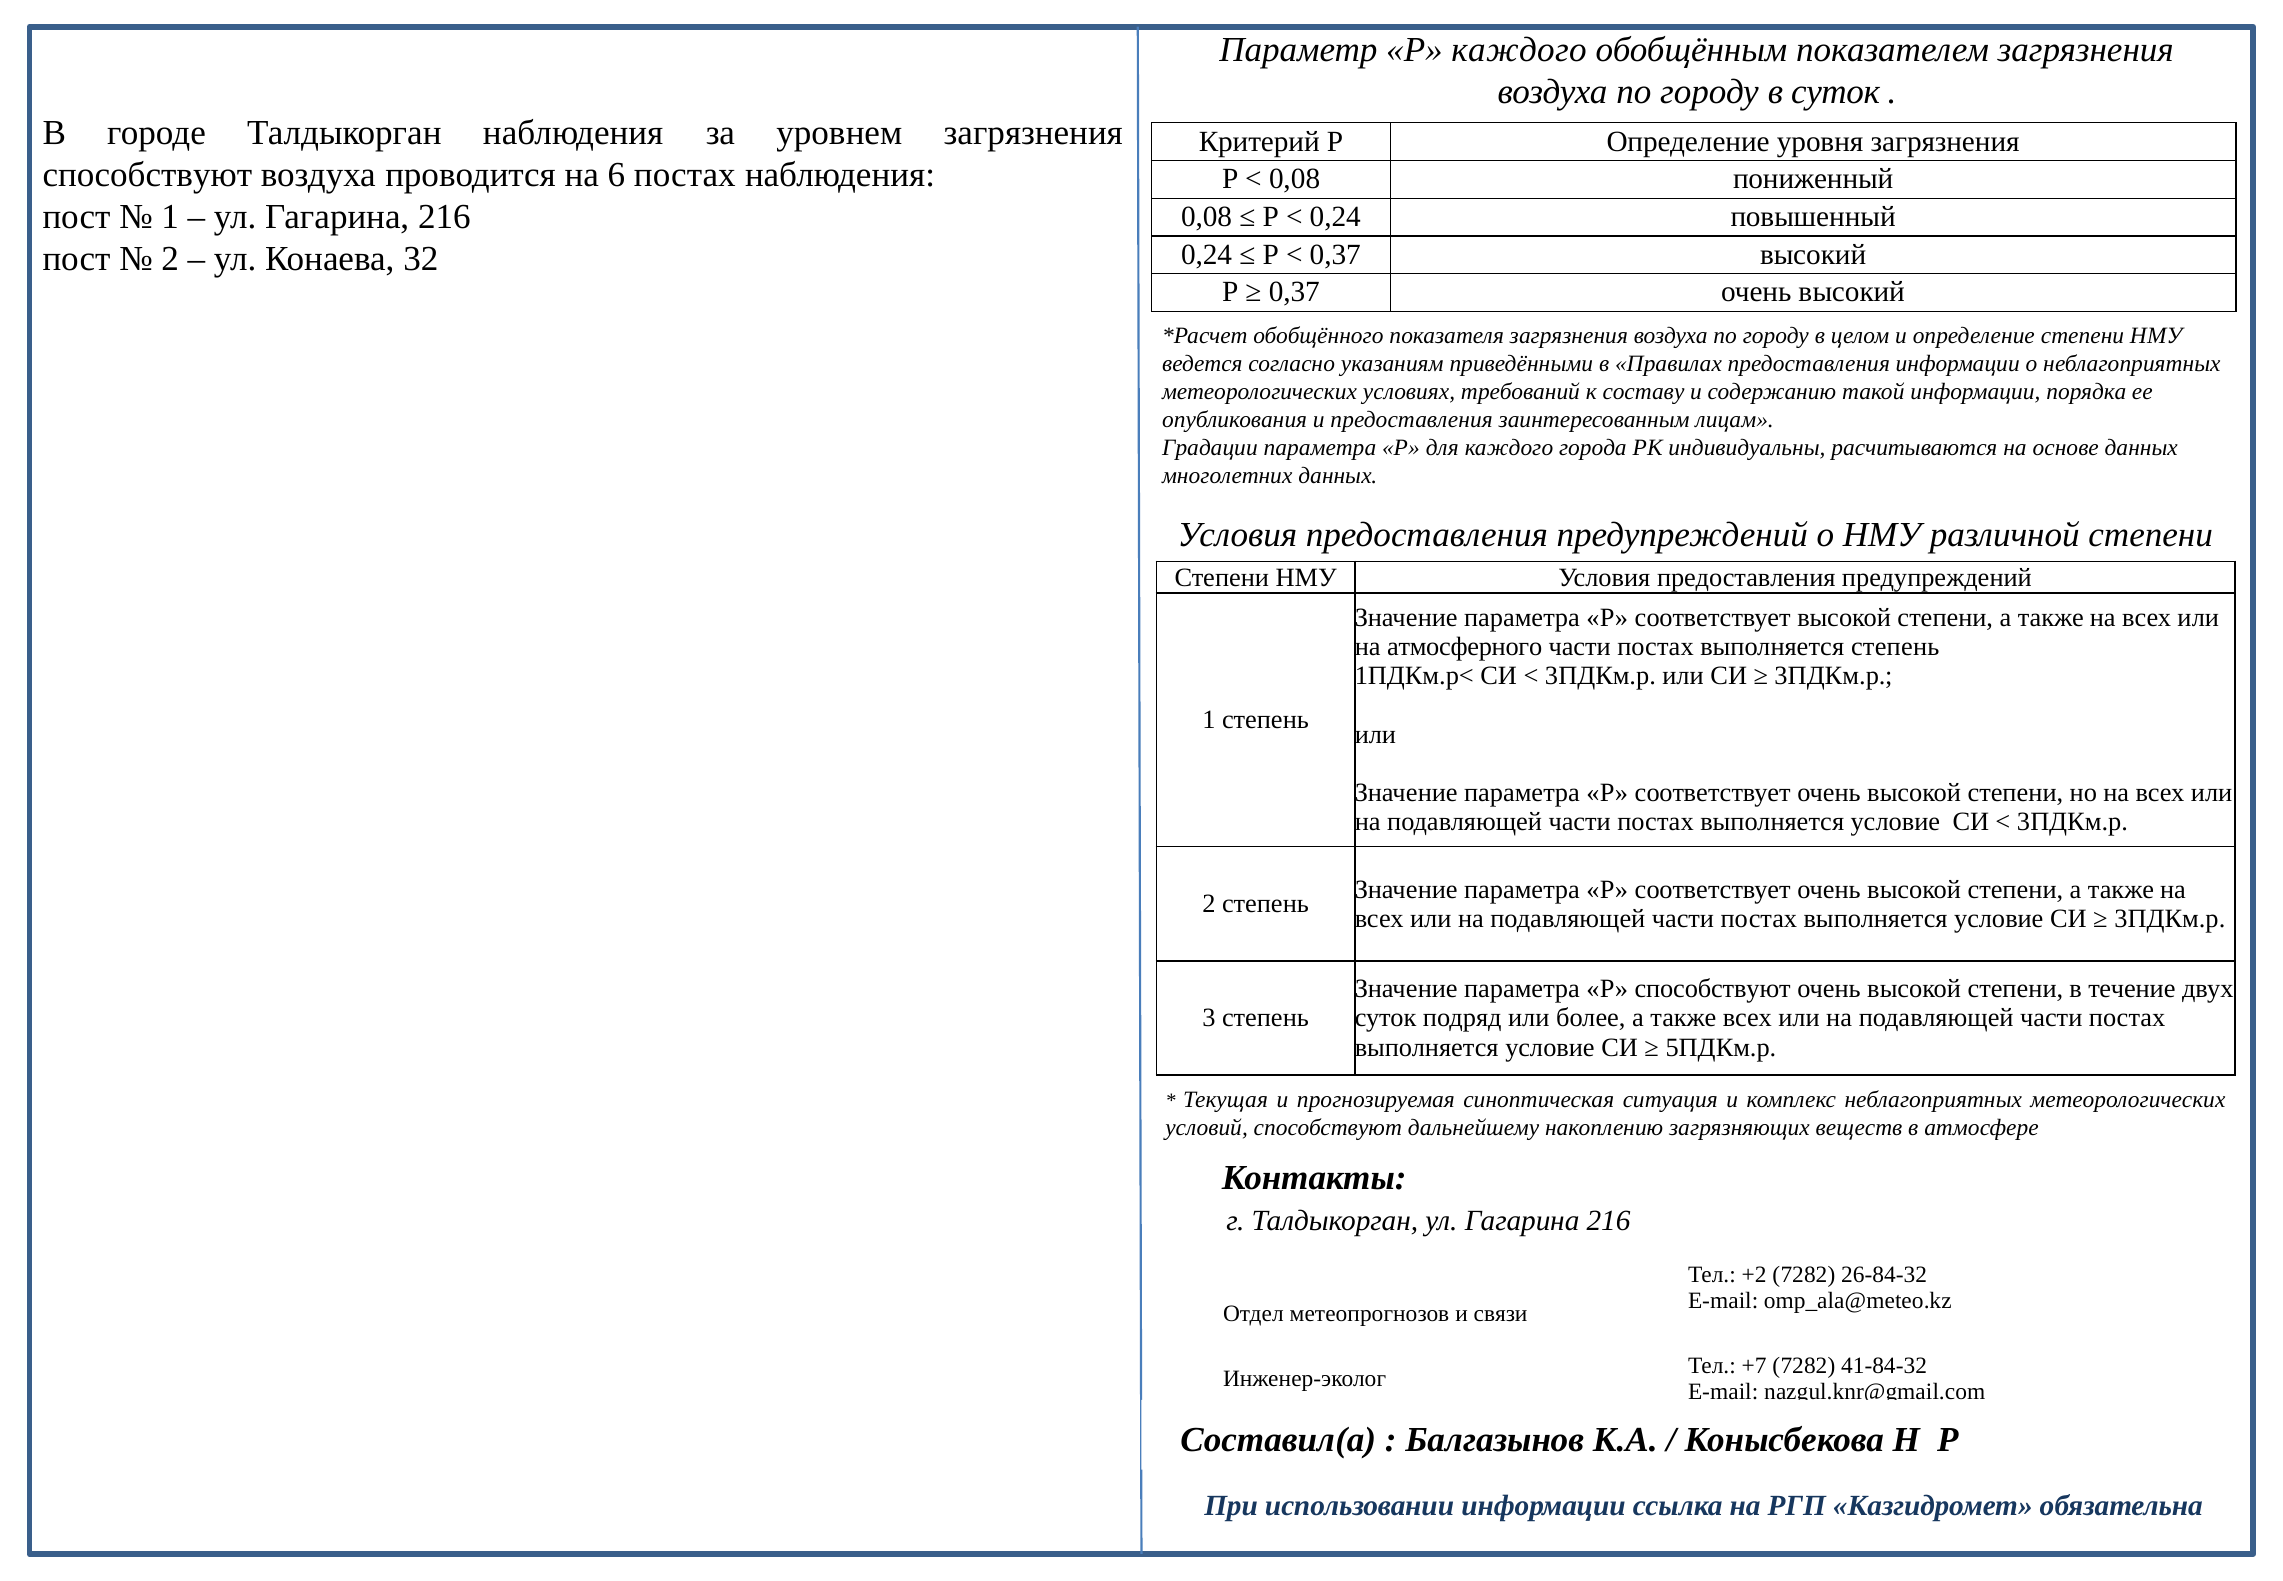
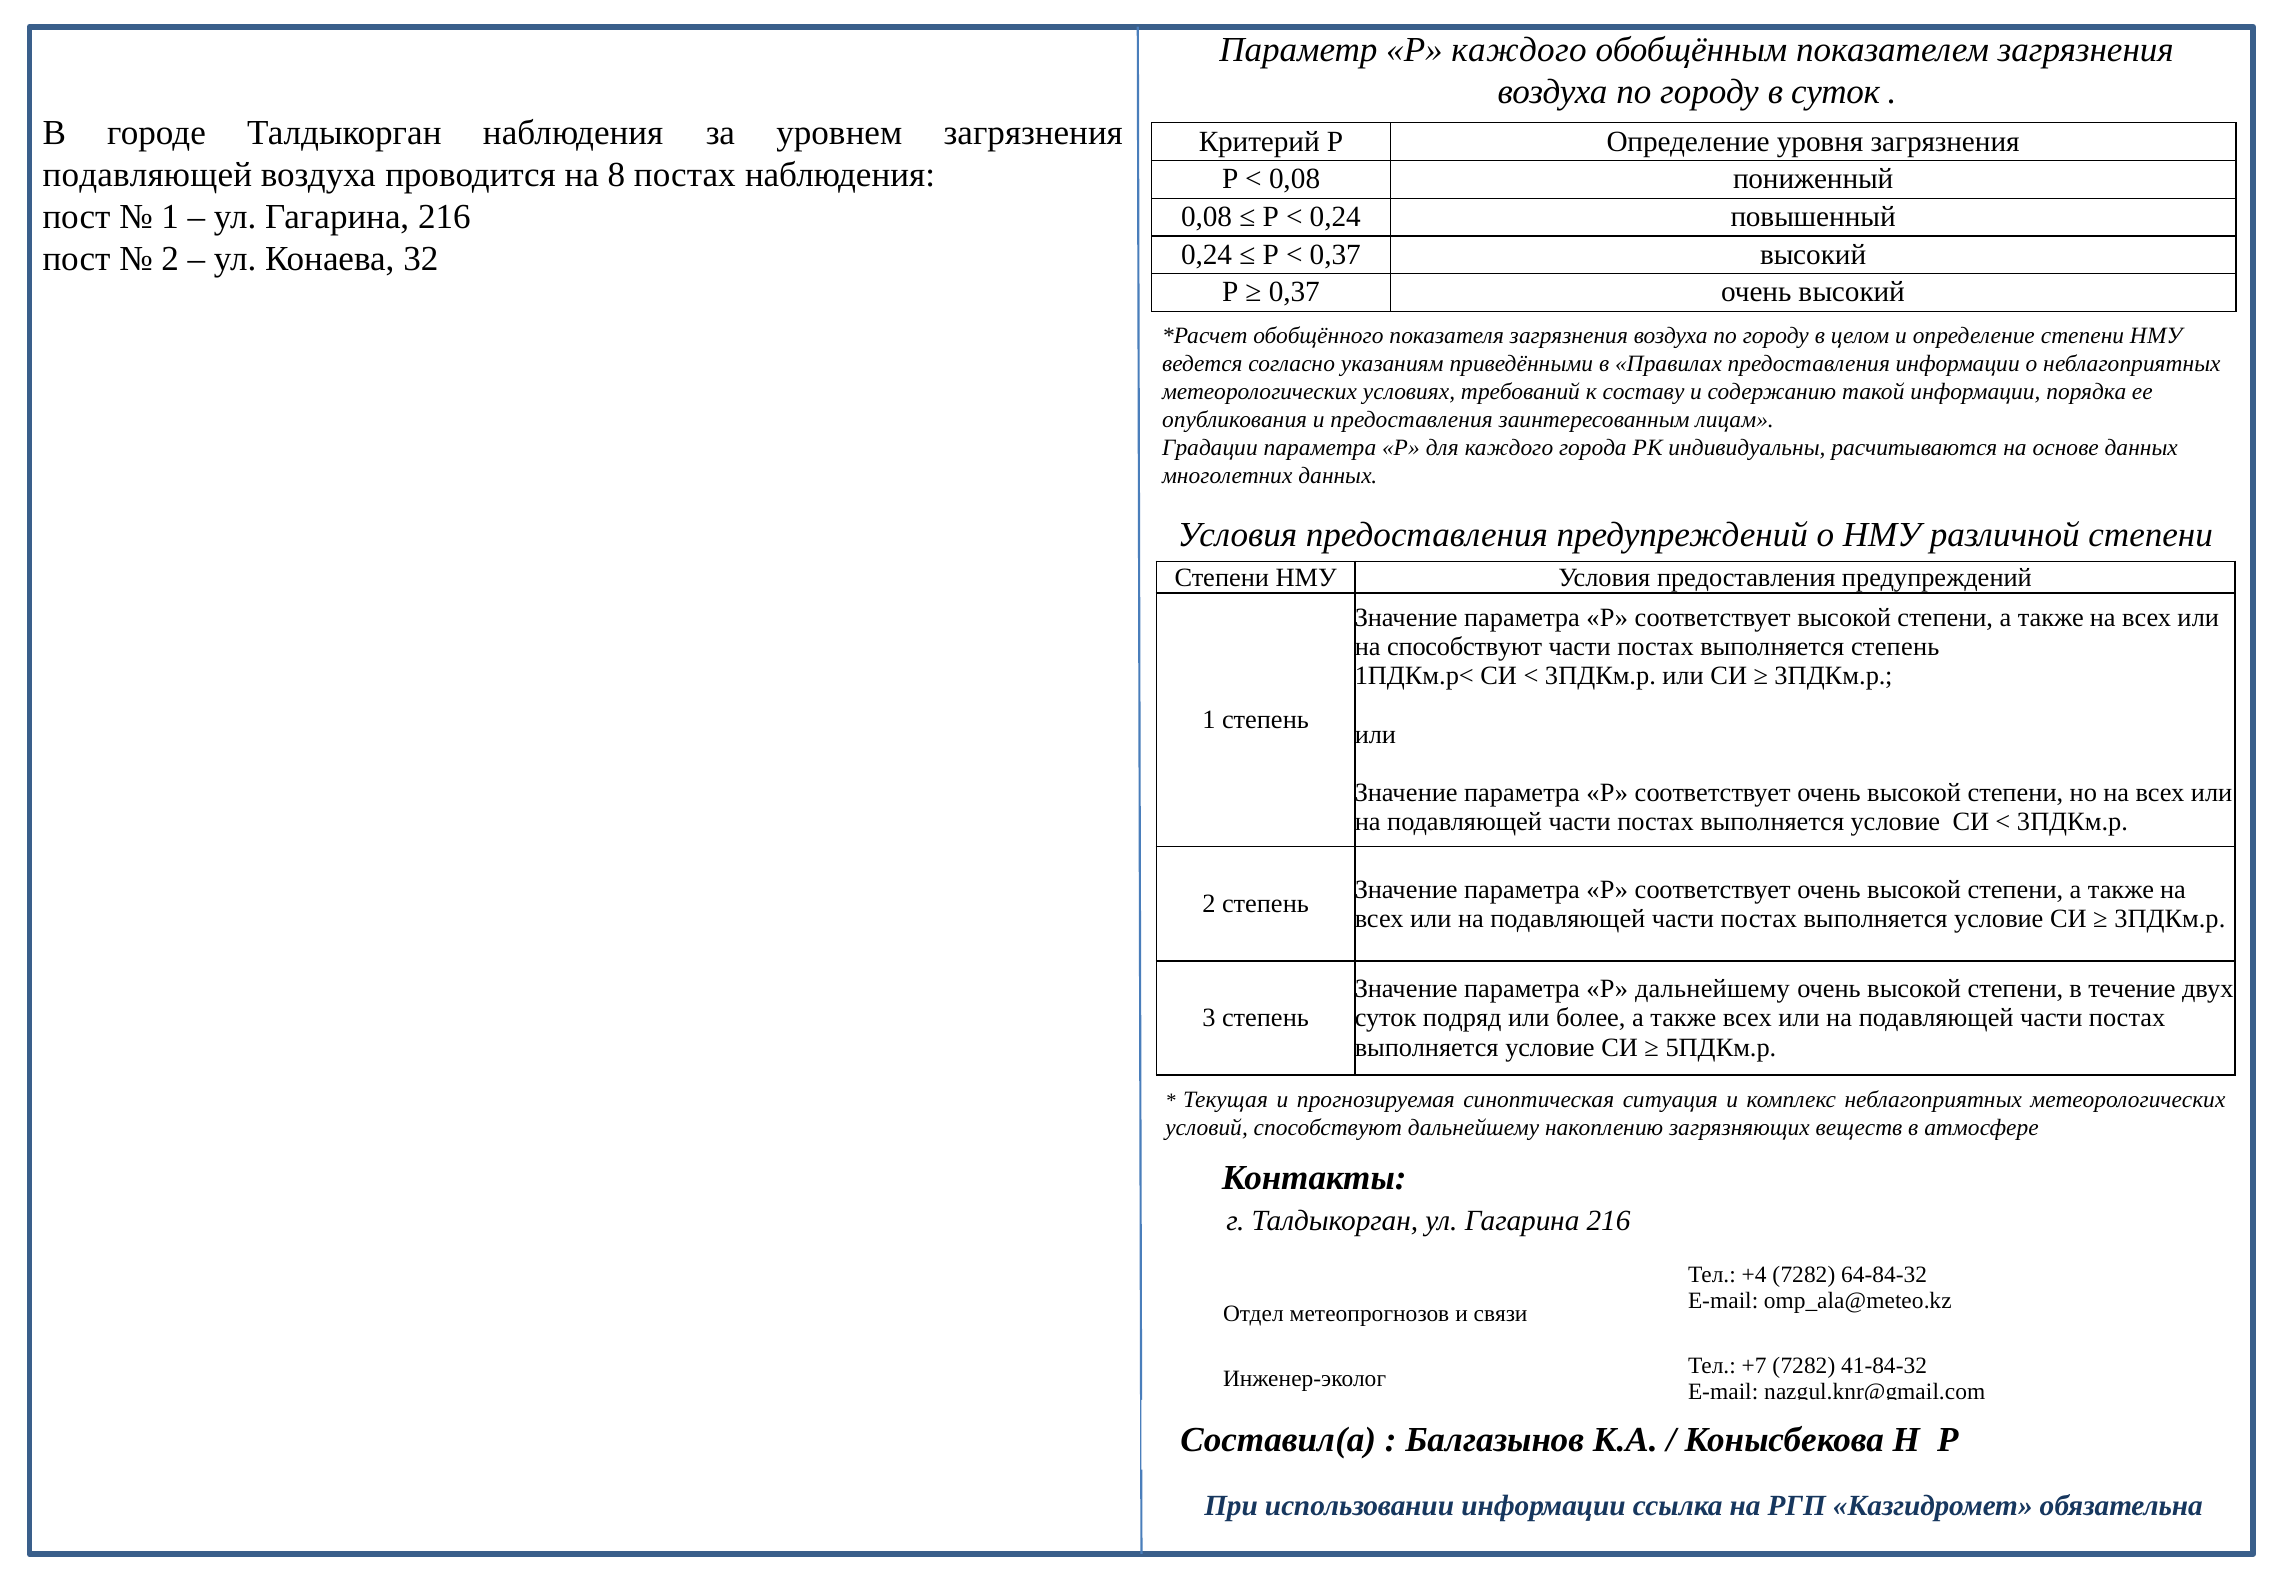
способствуют: способствуют -> подавляющей (147, 175)
6: 6 -> 8 (616, 175)
на атмосферного: атмосферного -> способствуют (1465, 647)
Р способствуют: способствуют -> дальнейшему (1712, 989)
+2: +2 -> +4 (1754, 1274)
26-84-32: 26-84-32 -> 64-84-32 (1884, 1274)
